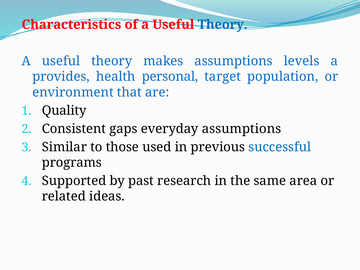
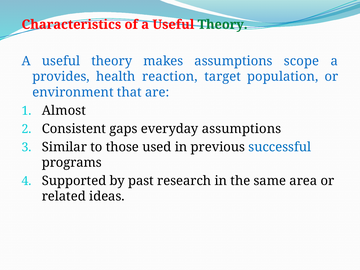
Theory colour: blue -> green (223, 25)
levels: levels -> scope (302, 61)
personal: personal -> reaction (170, 77)
Quality: Quality -> Almost (64, 111)
